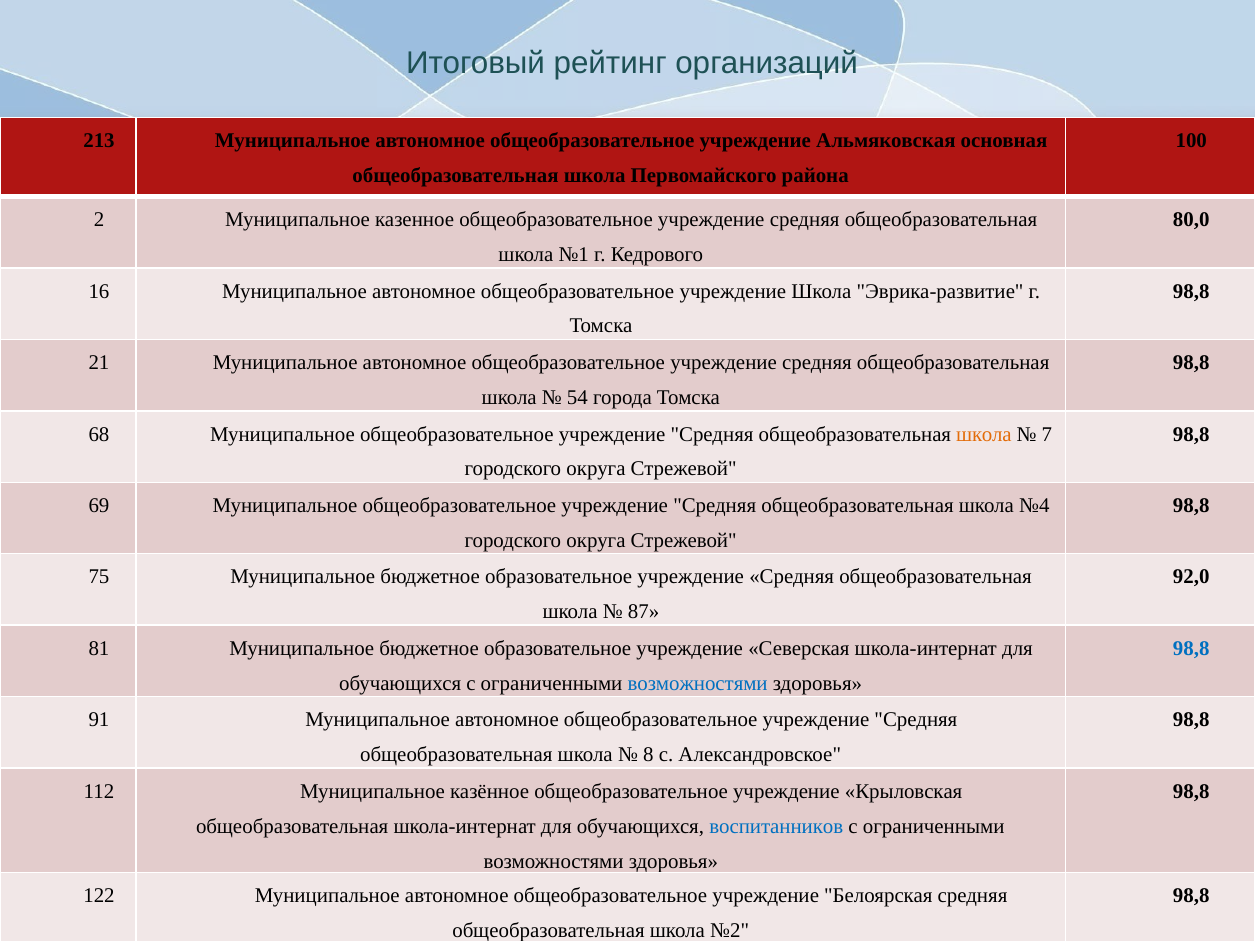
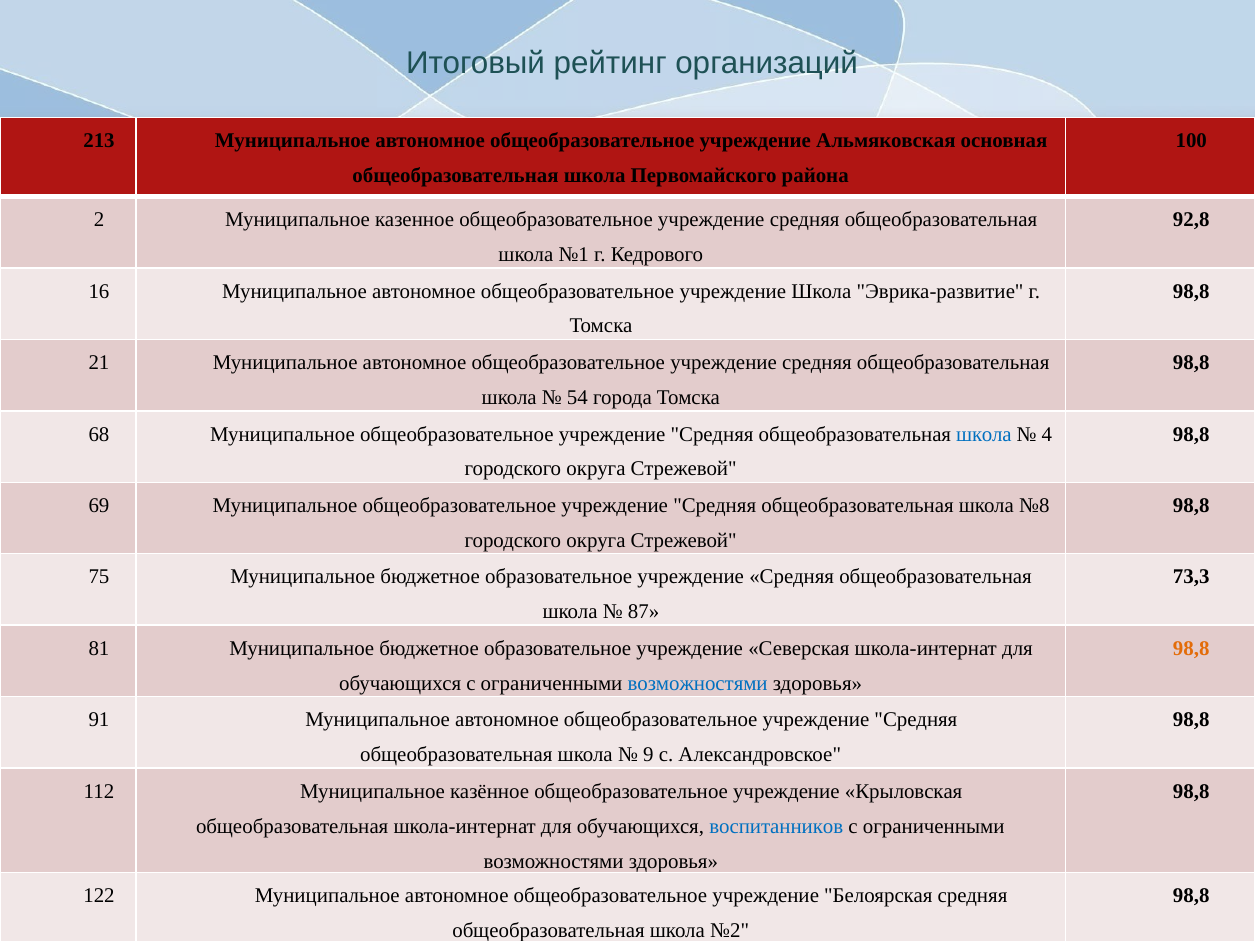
80,0: 80,0 -> 92,8 (1191, 220)
школа colour: orange -> blue (984, 434)
7: 7 -> 4 (1047, 434)
№4: №4 -> №8 (1034, 506)
92,0: 92,0 -> 73,3 (1191, 577)
98,8 colour: blue -> orange (1191, 649)
8: 8 -> 9 (648, 755)
